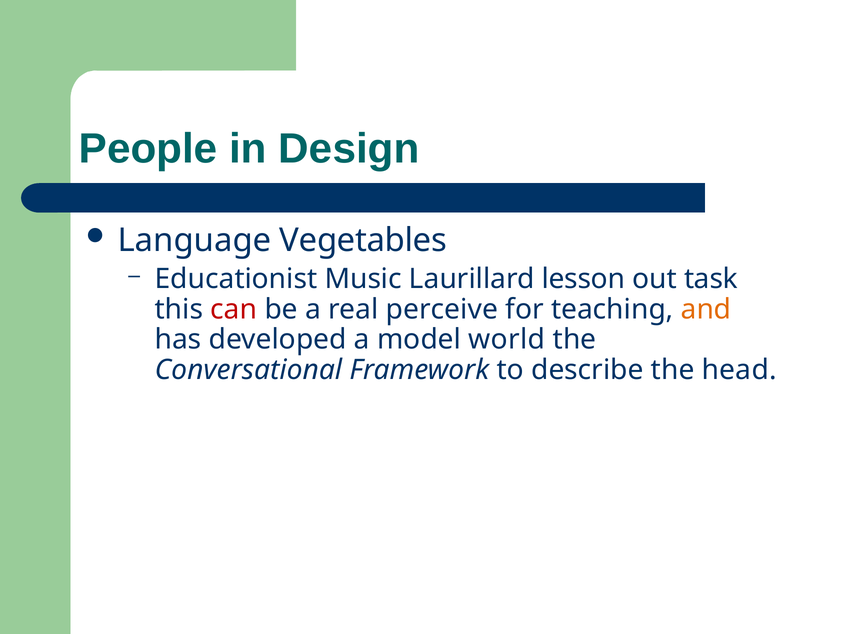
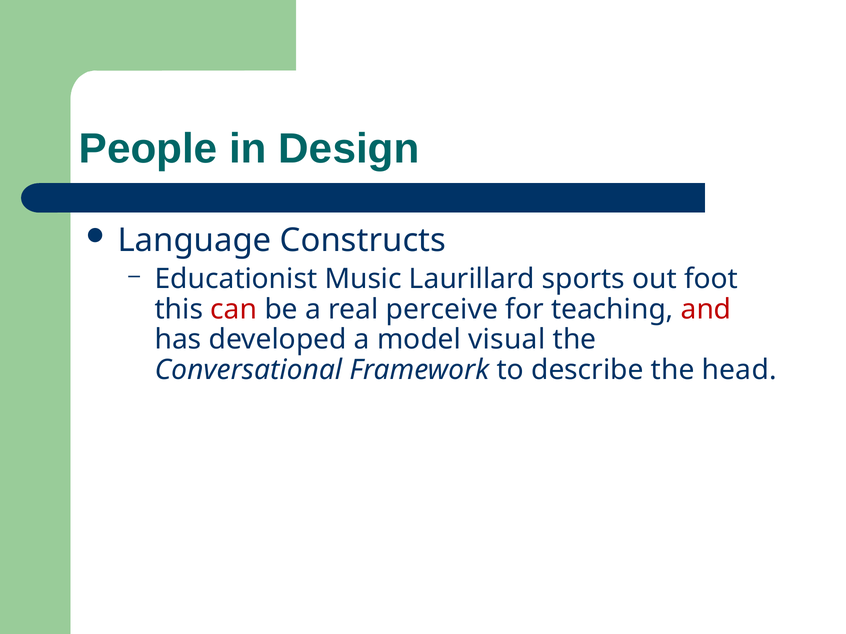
Vegetables: Vegetables -> Constructs (363, 240)
lesson: lesson -> sports (583, 279)
task: task -> foot (711, 279)
and colour: orange -> red (706, 309)
world: world -> visual (507, 340)
